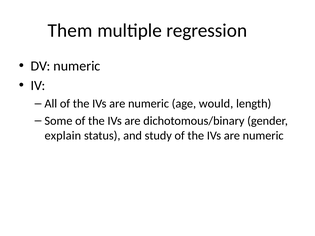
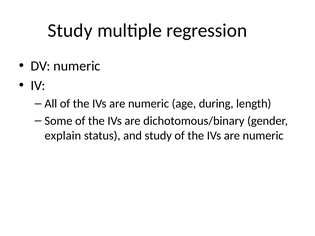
Them: Them -> Study (70, 30)
would: would -> during (216, 104)
